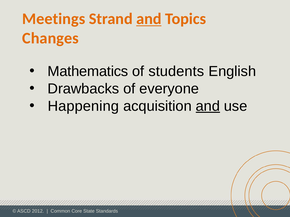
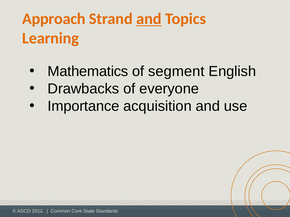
Meetings: Meetings -> Approach (54, 19)
Changes: Changes -> Learning (51, 38)
students: students -> segment (176, 72)
Happening: Happening -> Importance (83, 106)
and underline: present -> none (208, 106)
